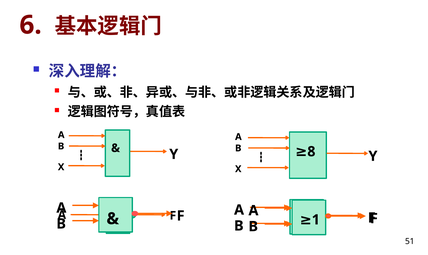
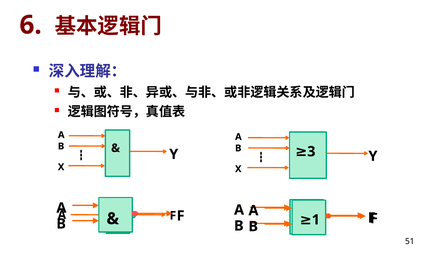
8: 8 -> 3 (311, 151)
